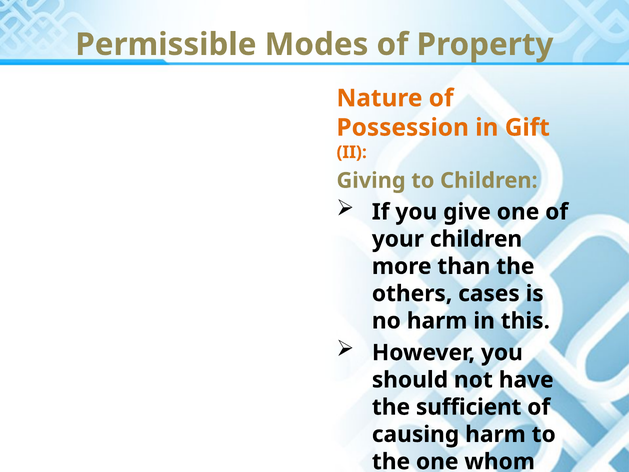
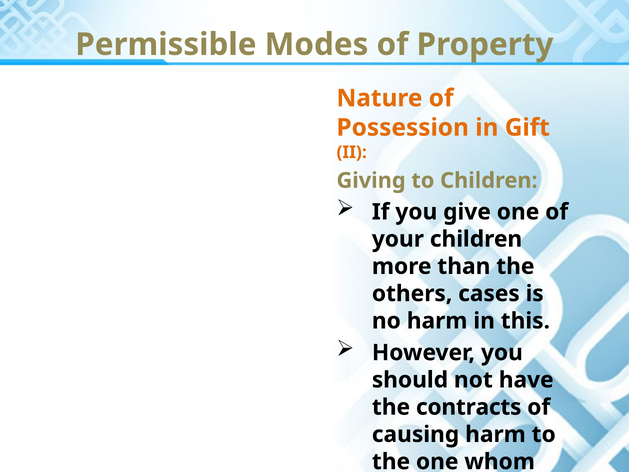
sufficient: sufficient -> contracts (469, 407)
